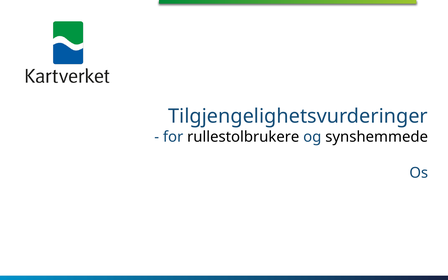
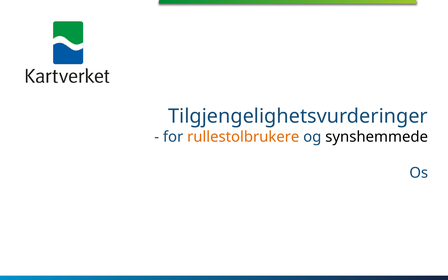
rullestolbrukere colour: black -> orange (243, 137)
